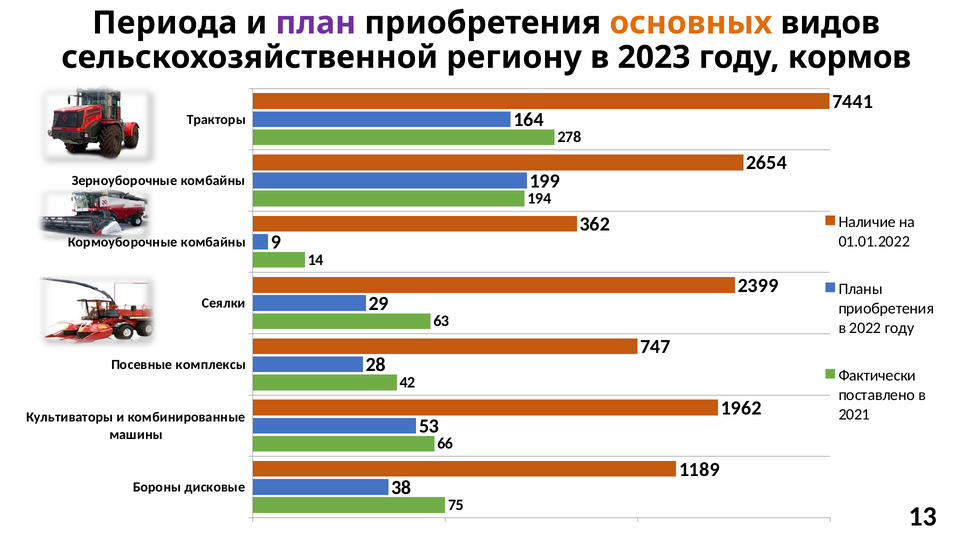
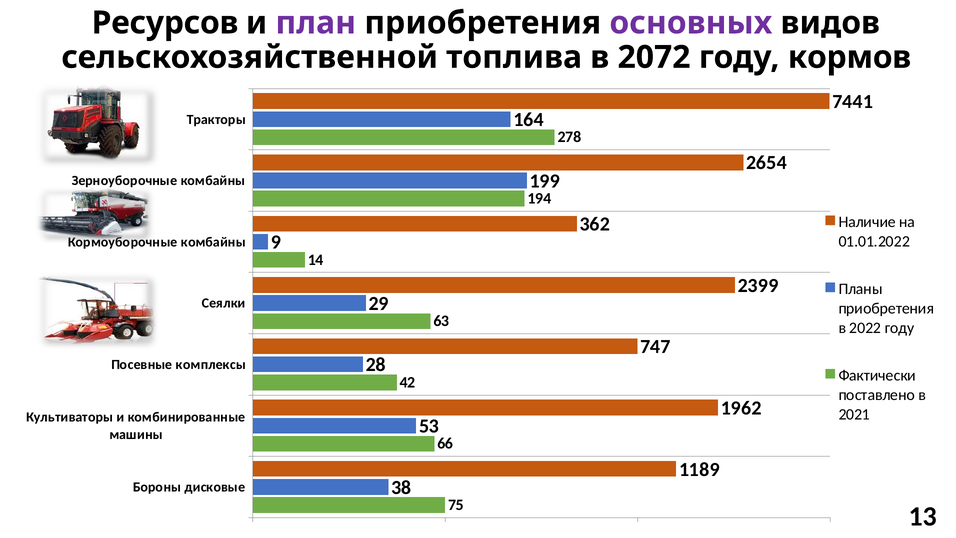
Периода: Периода -> Ресурсов (165, 23)
основных colour: orange -> purple (691, 23)
региону: региону -> топлива (514, 57)
2023: 2023 -> 2072 (654, 57)
